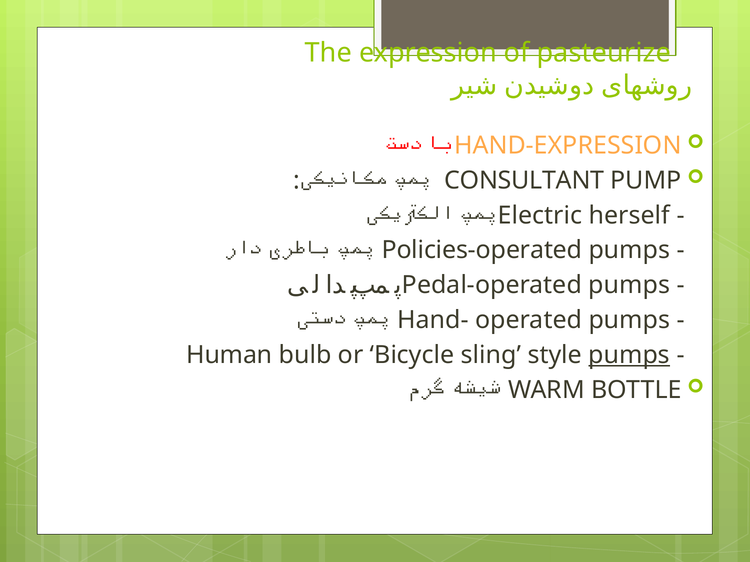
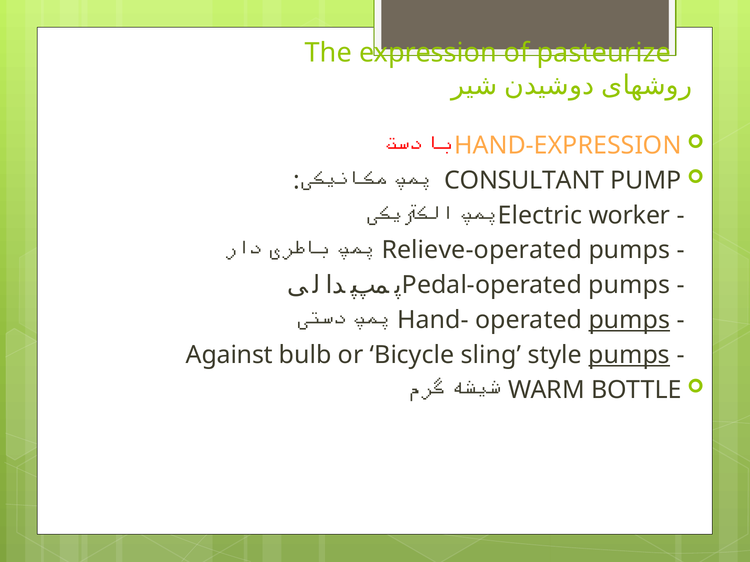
herself: herself -> worker (629, 215)
Policies-operated: Policies-operated -> Relieve-operated (482, 250)
pumps underline: none -> present (629, 320)
Human: Human -> Against (229, 355)
